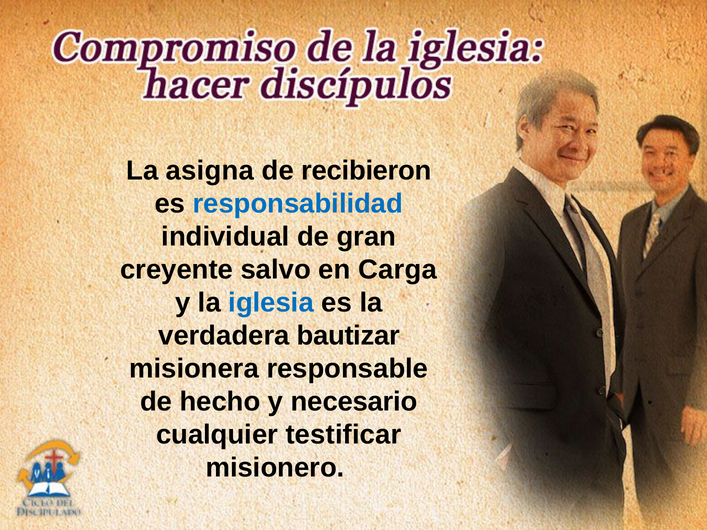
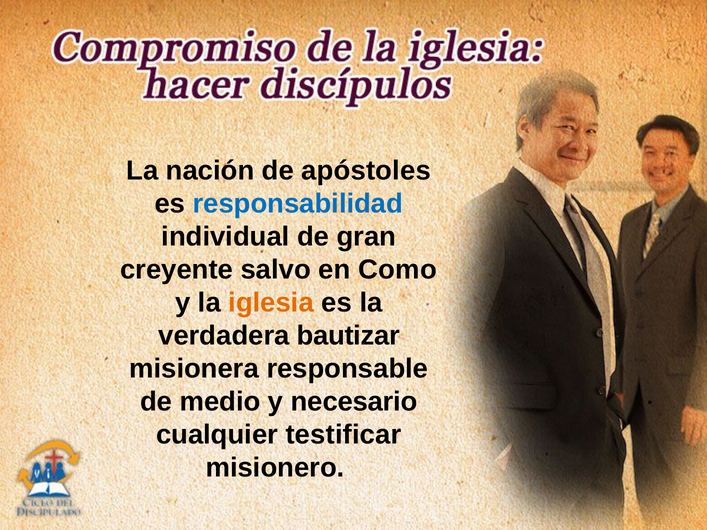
asigna: asigna -> nación (210, 171)
recibieron: recibieron -> apóstoles (366, 171)
Carga: Carga -> Como (398, 270)
iglesia colour: blue -> orange (271, 303)
hecho: hecho -> medio (220, 402)
